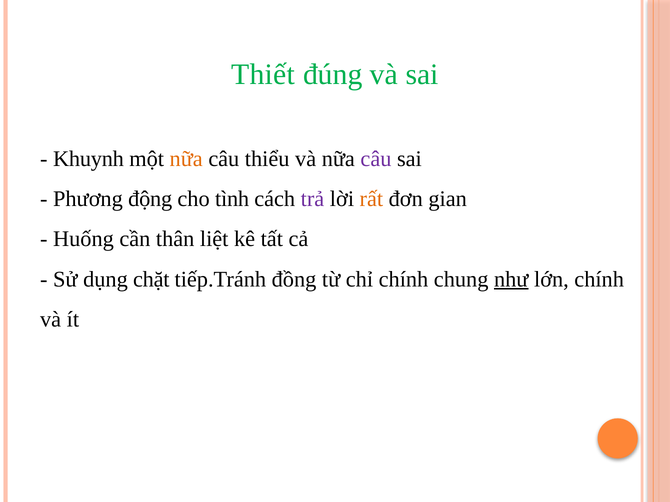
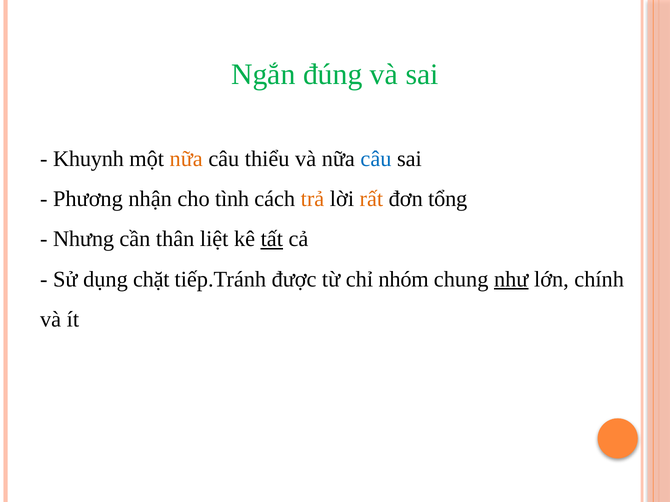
Thiết: Thiết -> Ngắn (263, 75)
câu colour: purple -> blue (376, 159)
động: động -> nhận (150, 199)
trả colour: purple -> orange (312, 199)
gian: gian -> tổng (448, 199)
Huống: Huống -> Nhưng (84, 239)
tất underline: none -> present (272, 239)
đồng: đồng -> được (294, 280)
chỉ chính: chính -> nhóm (404, 280)
